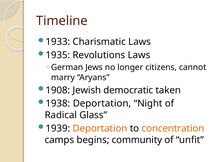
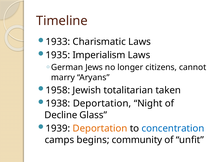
Revolutions: Revolutions -> Imperialism (99, 55)
1908: 1908 -> 1958 (58, 90)
democratic: democratic -> totalitarian (128, 90)
Radical: Radical -> Decline (61, 115)
concentration colour: orange -> blue (173, 128)
